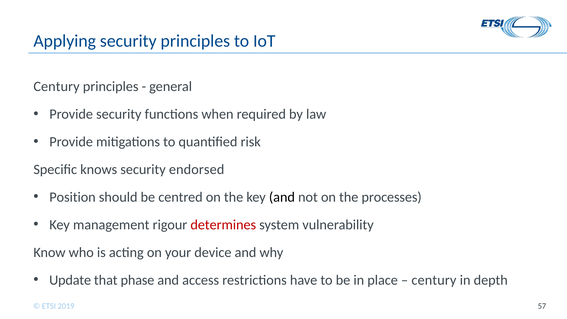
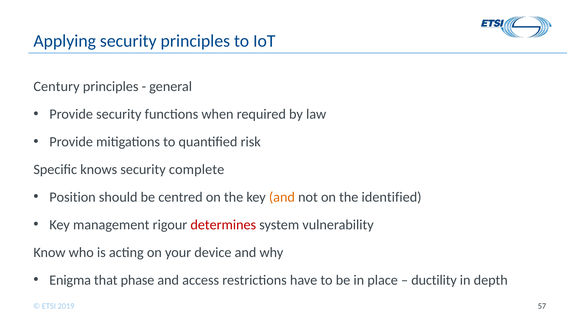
endorsed: endorsed -> complete (197, 169)
and colour: black -> orange (282, 197)
processes: processes -> identified (392, 197)
Update: Update -> Enigma (70, 280)
century: century -> ductility (434, 280)
